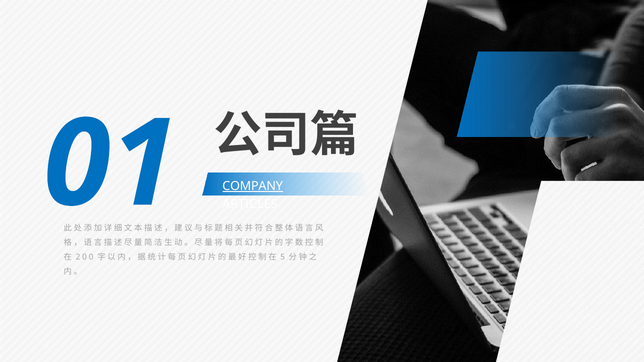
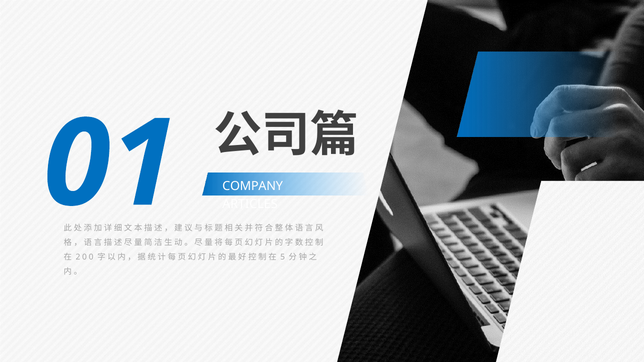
COMPANY underline: present -> none (253, 186)
